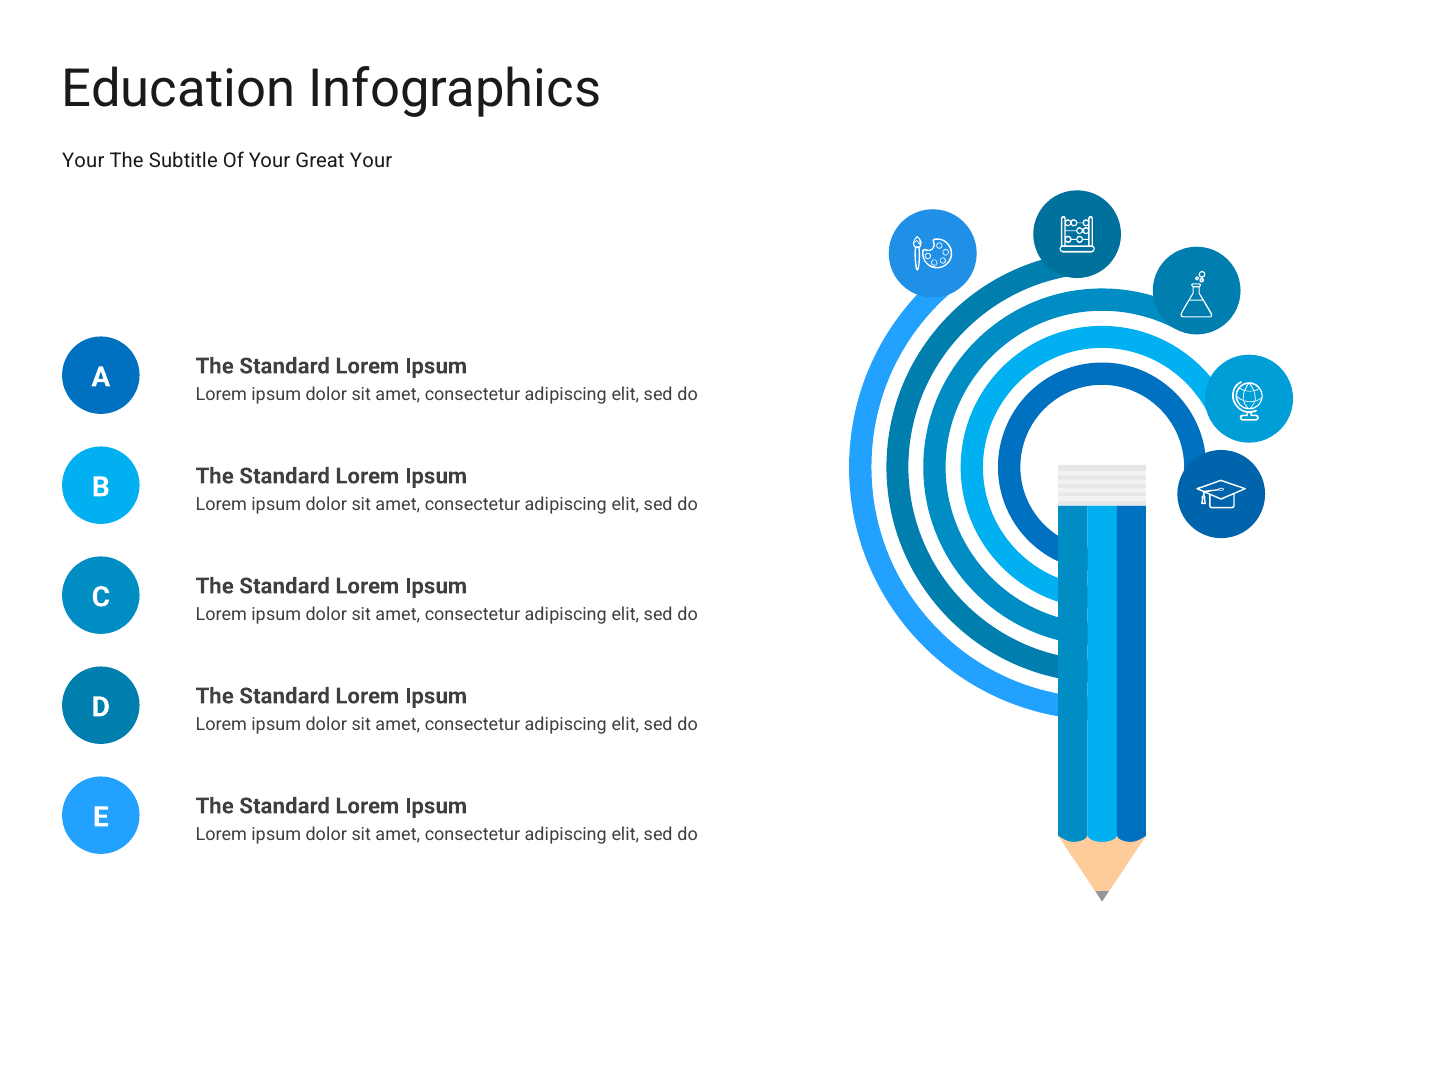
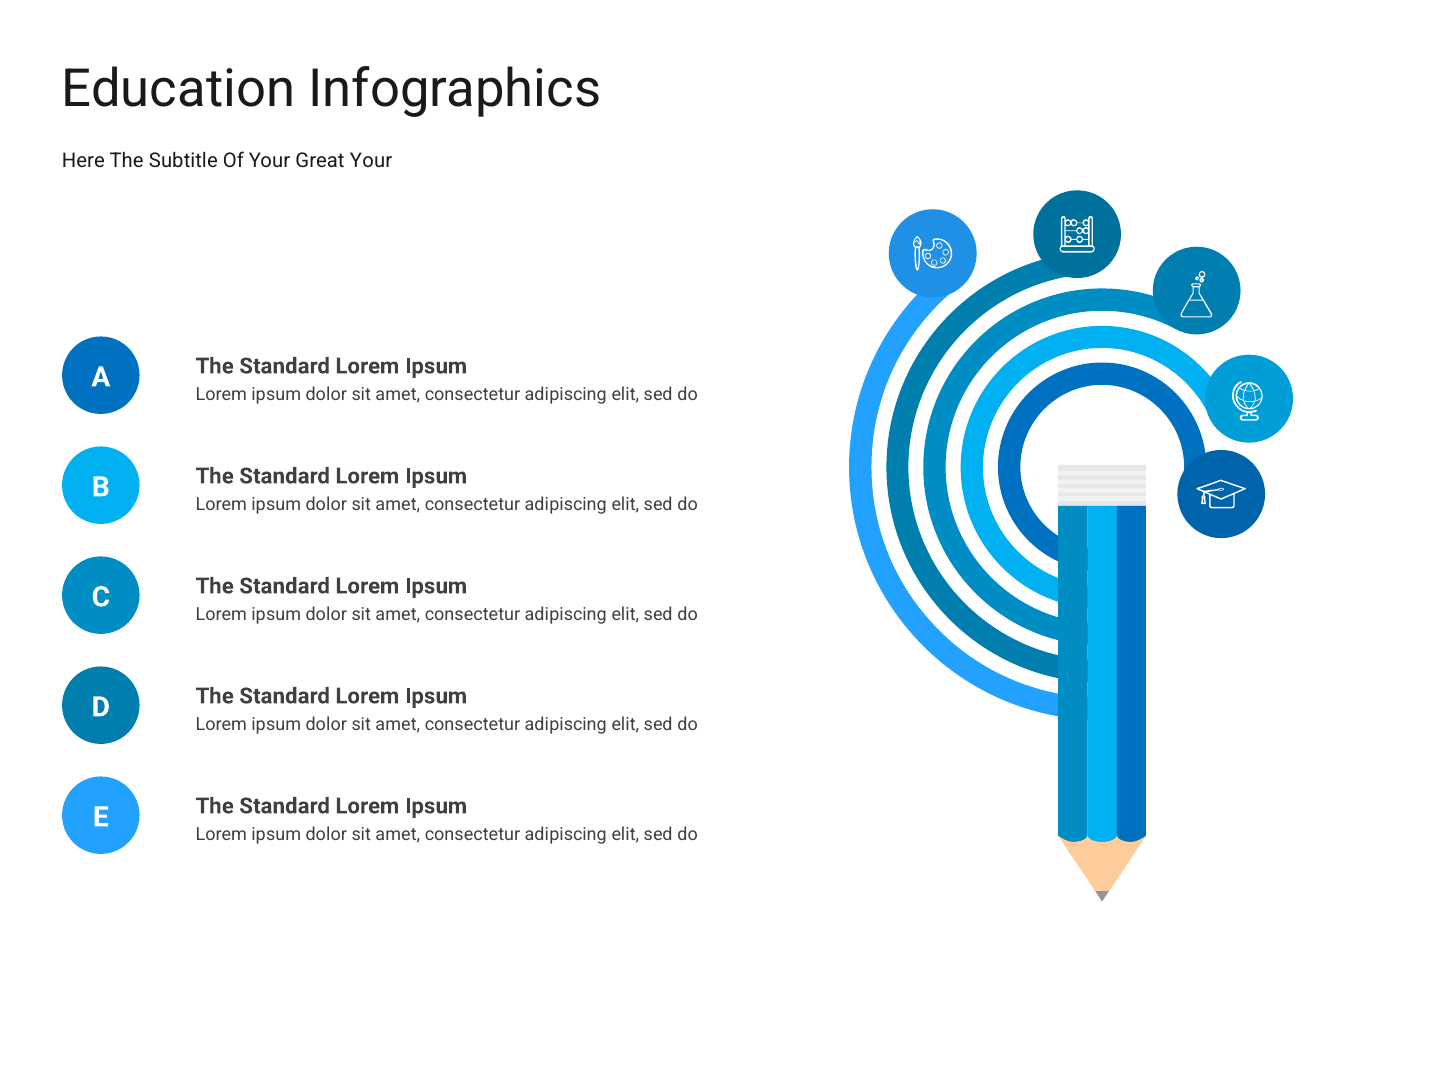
Your: Your -> Here (83, 161)
